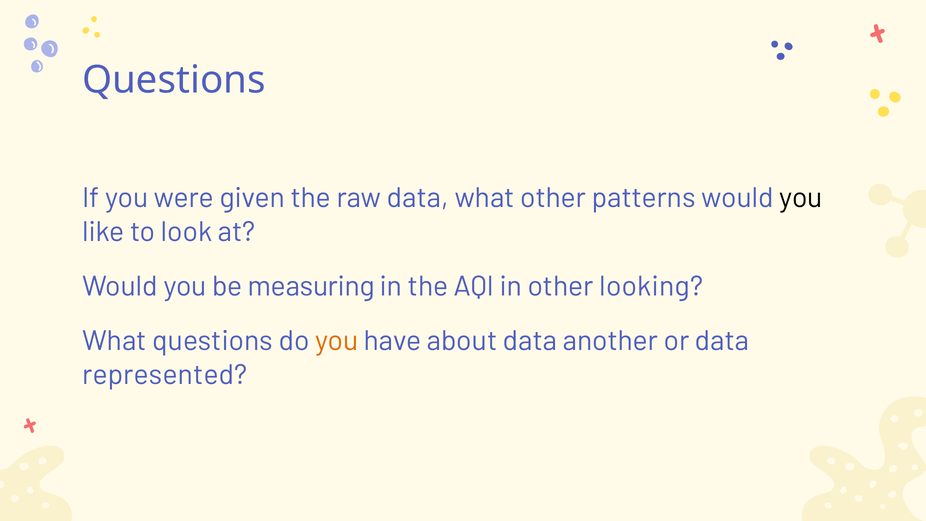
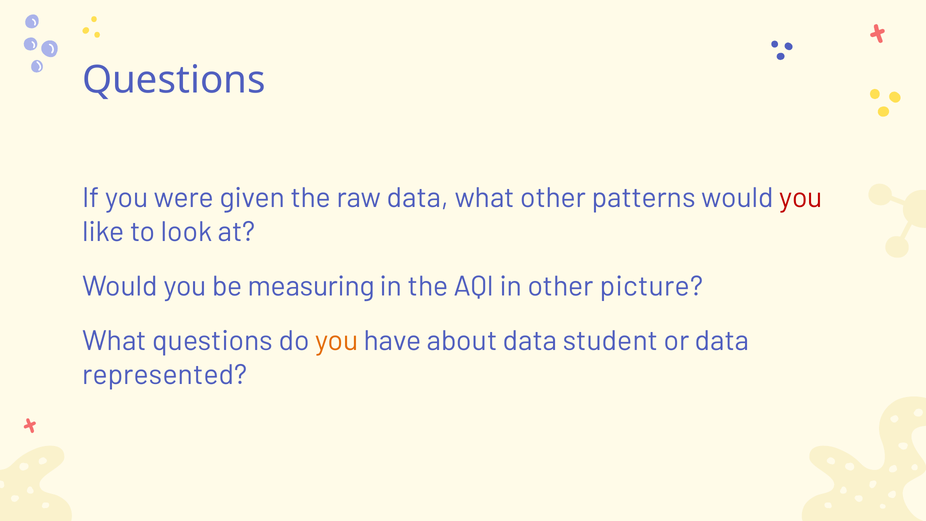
you colour: black -> red (801, 198)
looking: looking -> picture (651, 287)
another: another -> student (610, 341)
